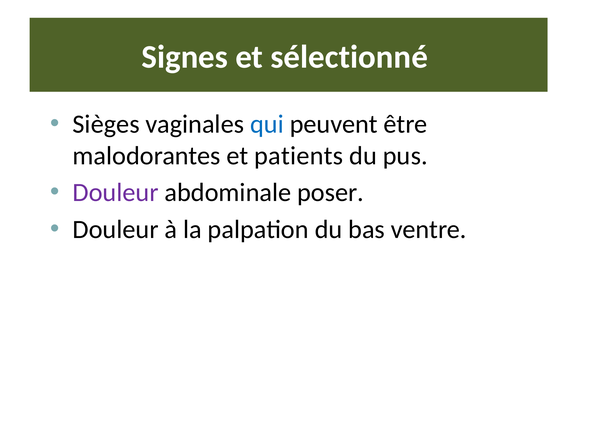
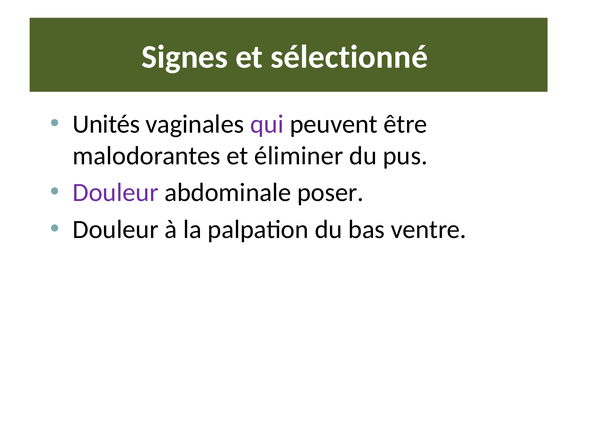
Sièges: Sièges -> Unités (106, 124)
qui colour: blue -> purple (267, 124)
patients: patients -> éliminer (299, 156)
